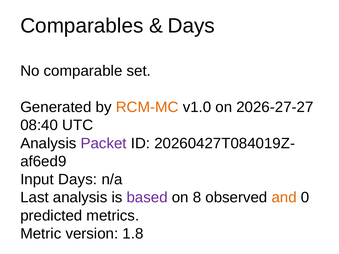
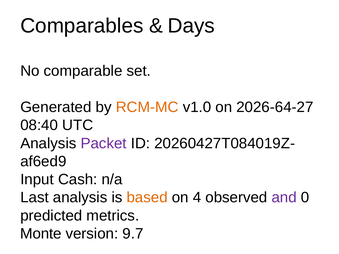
2026-27-27: 2026-27-27 -> 2026-64-27 (275, 107)
Input Days: Days -> Cash (78, 180)
based colour: purple -> orange (147, 198)
8: 8 -> 4 (197, 198)
and colour: orange -> purple (284, 198)
Metric: Metric -> Monte (41, 234)
1.8: 1.8 -> 9.7 (133, 234)
